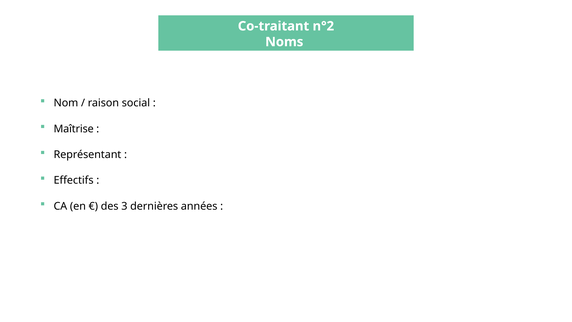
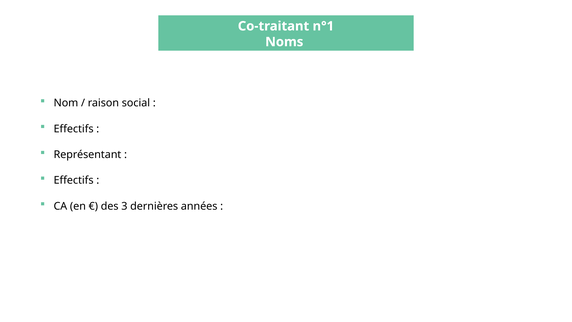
n°2: n°2 -> n°1 (323, 26)
Maîtrise: Maîtrise -> Effectifs (74, 129)
